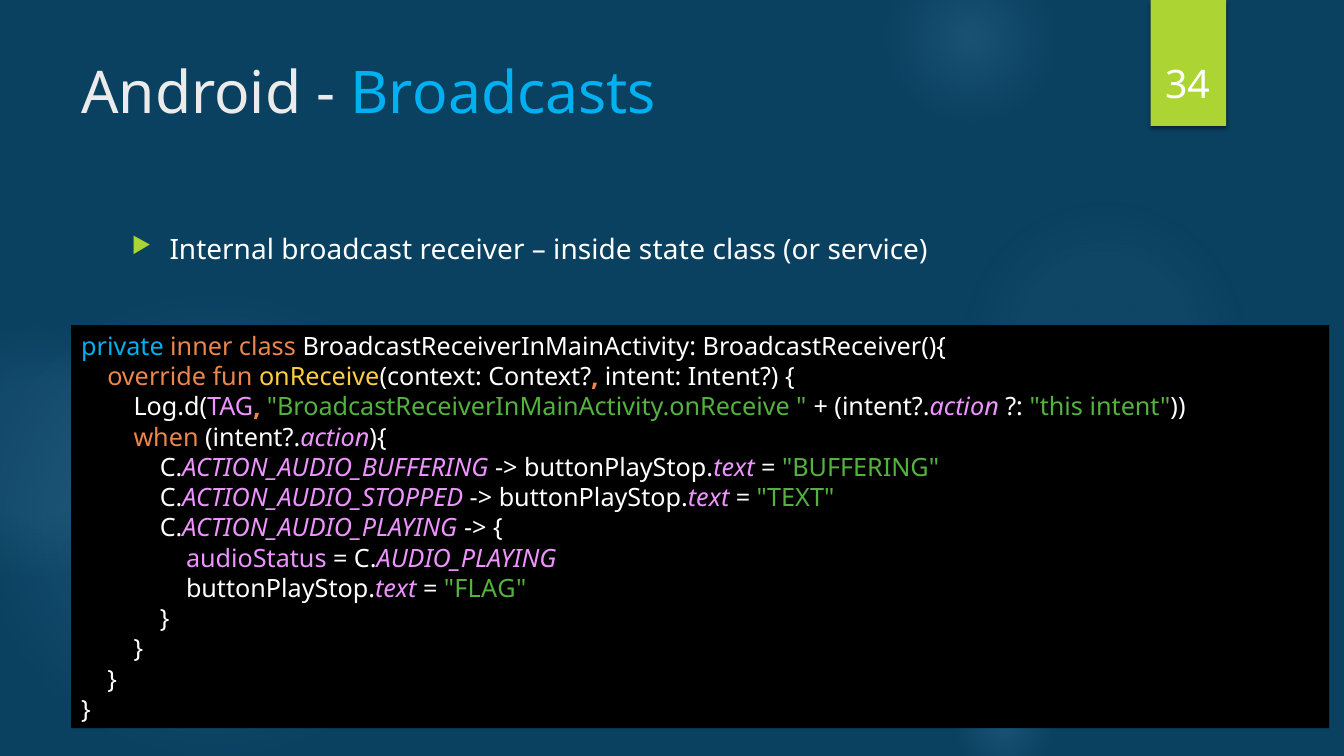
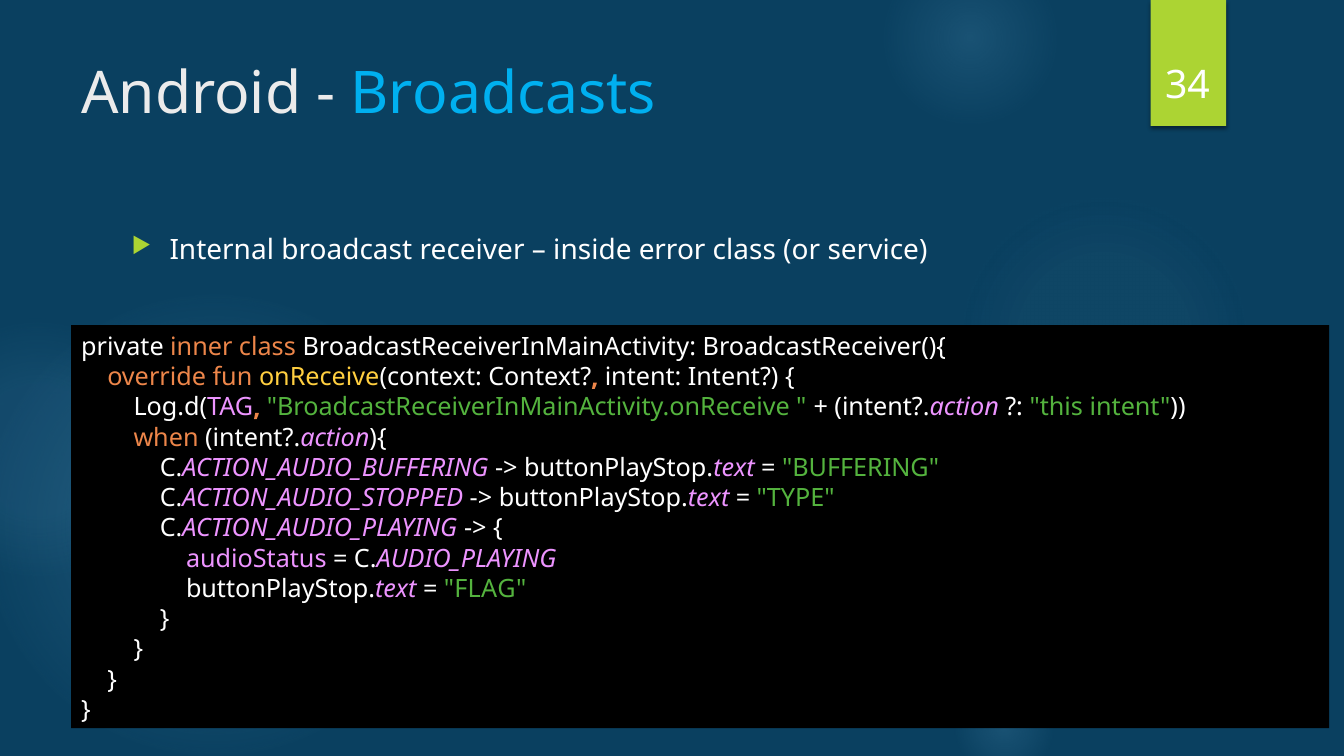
state: state -> error (672, 250)
private colour: light blue -> white (122, 347)
TEXT: TEXT -> TYPE (796, 498)
